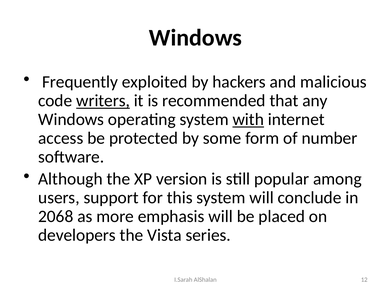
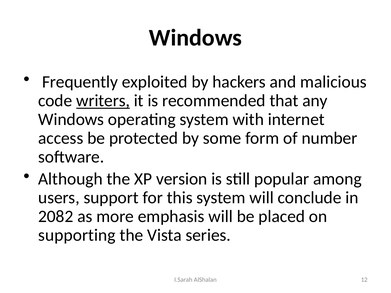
with underline: present -> none (248, 120)
2068: 2068 -> 2082 (56, 217)
developers: developers -> supporting (77, 235)
